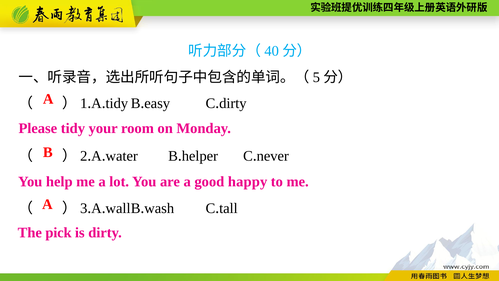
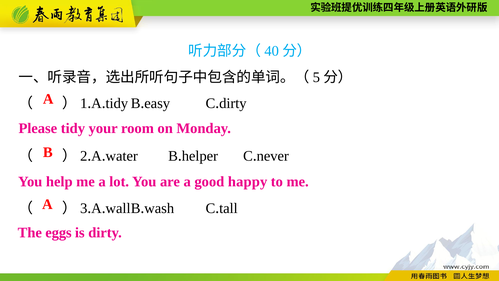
pick: pick -> eggs (59, 233)
